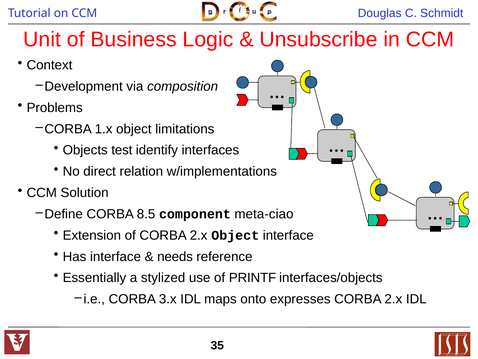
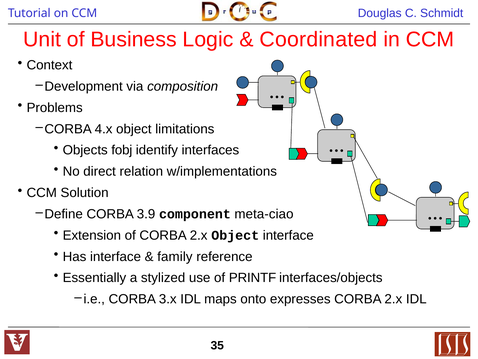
Unsubscribe: Unsubscribe -> Coordinated (318, 39)
1.x: 1.x -> 4.x (104, 129)
test: test -> fobj (122, 150)
8.5: 8.5 -> 3.9 (146, 214)
needs: needs -> family (175, 256)
